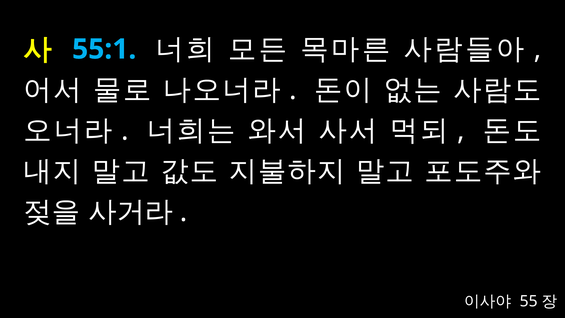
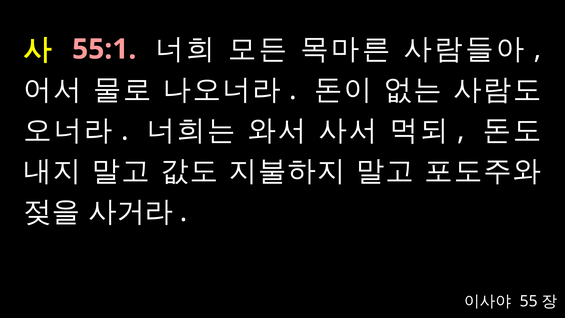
55:1 colour: light blue -> pink (104, 49)
